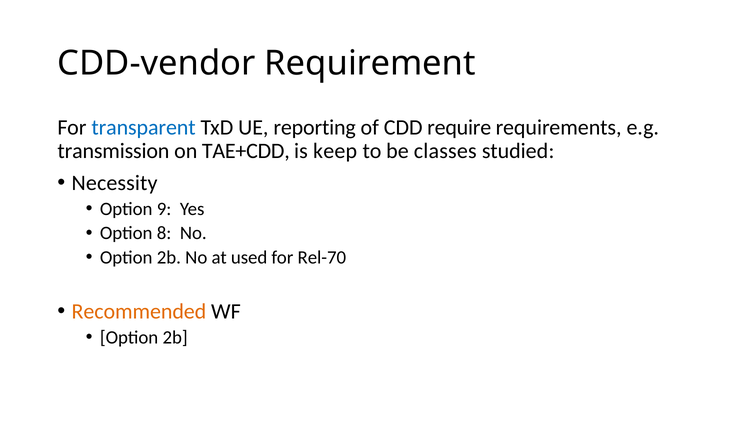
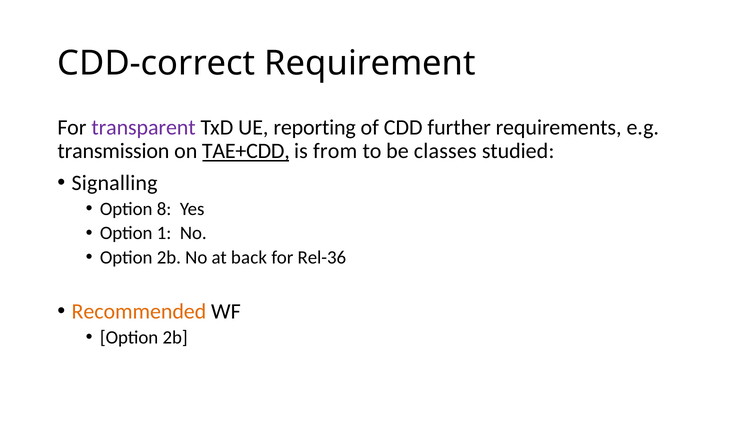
CDD-vendor: CDD-vendor -> CDD-correct (156, 63)
transparent colour: blue -> purple (144, 127)
require: require -> further (459, 127)
TAE+CDD underline: none -> present (246, 151)
keep: keep -> from (335, 151)
Necessity: Necessity -> Signalling (115, 183)
9: 9 -> 8 (164, 209)
8: 8 -> 1 (164, 233)
used: used -> back (249, 257)
Rel-70: Rel-70 -> Rel-36 (322, 257)
